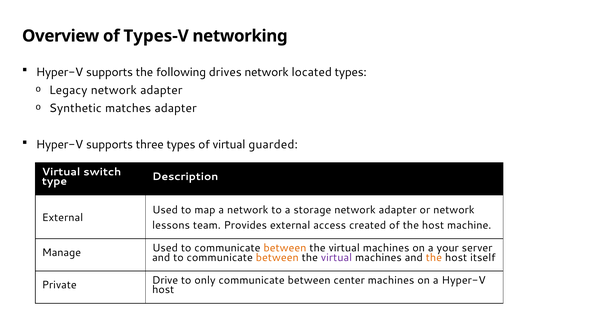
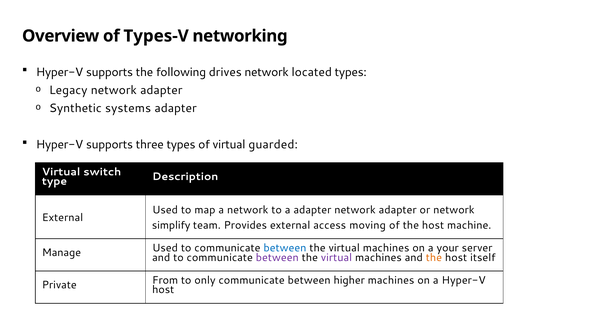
matches: matches -> systems (128, 108)
a storage: storage -> adapter (312, 210)
lessons: lessons -> simplify (171, 225)
created: created -> moving (368, 225)
between colour: orange -> blue (285, 248)
between colour: orange -> purple (277, 257)
Drive: Drive -> From (165, 280)
center: center -> higher (349, 280)
